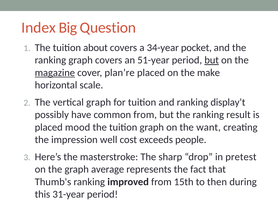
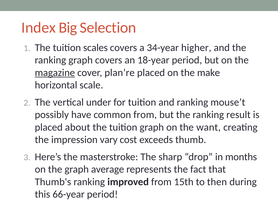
Question: Question -> Selection (108, 28)
about: about -> scales (95, 48)
pocket: pocket -> higher (196, 48)
51-year: 51-year -> 18-year (153, 60)
but underline: present -> none (212, 60)
vertical graph: graph -> under (99, 102)
display’t: display’t -> mouse’t (228, 102)
mood: mood -> about (78, 128)
well: well -> vary (109, 140)
people: people -> thumb (191, 140)
pretest: pretest -> months (241, 157)
31-year: 31-year -> 66-year (69, 195)
